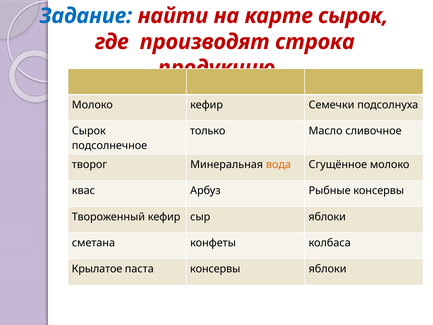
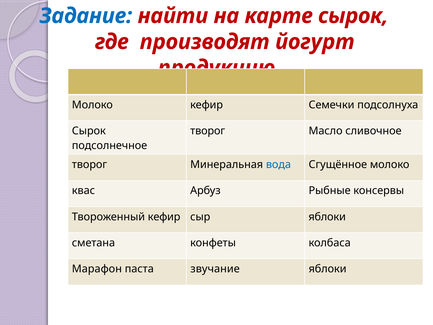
строка: строка -> йогурт (315, 42)
только: только -> творог (208, 131)
вода colour: orange -> blue (278, 165)
Крылатое: Крылатое -> Марафон (97, 269)
паста консервы: консервы -> звучание (215, 269)
